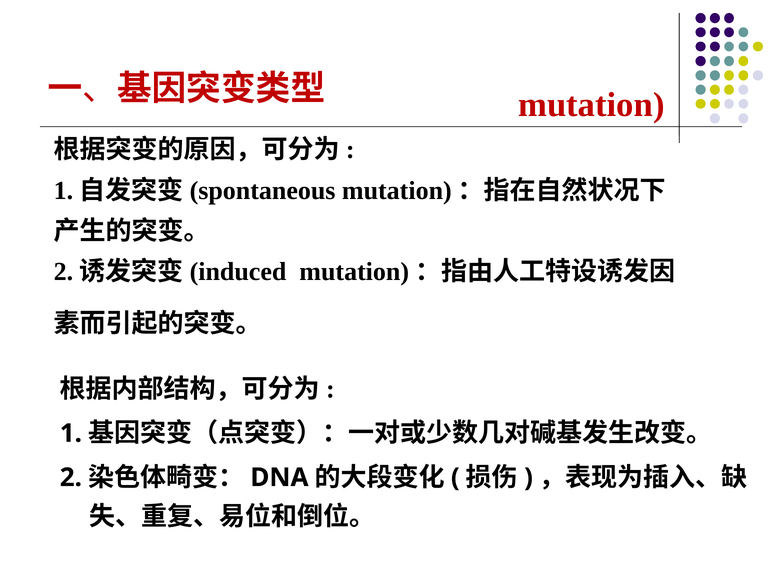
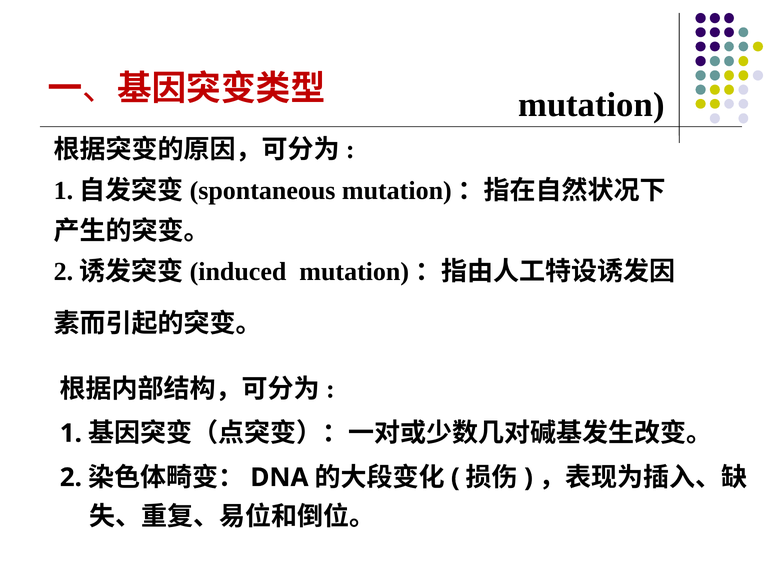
mutation colour: red -> black (591, 105)
